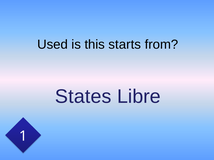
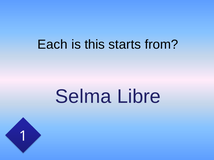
Used: Used -> Each (53, 45)
States: States -> Selma (83, 97)
